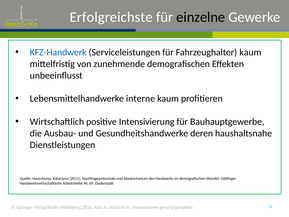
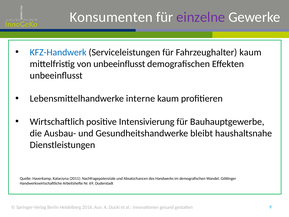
Erfolgreichste: Erfolgreichste -> Konsumenten (111, 17)
einzelne colour: black -> purple (201, 17)
von zunehmende: zunehmende -> unbeeinflusst (119, 64)
deren: deren -> bleibt (202, 133)
